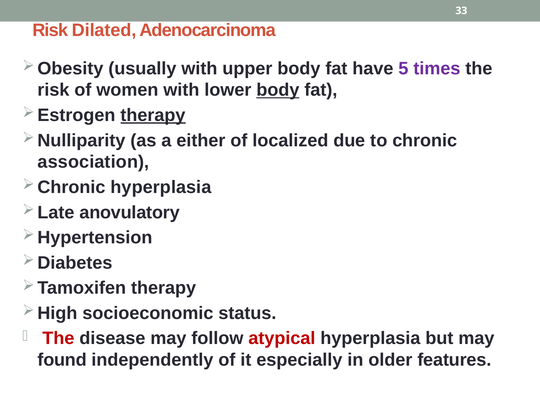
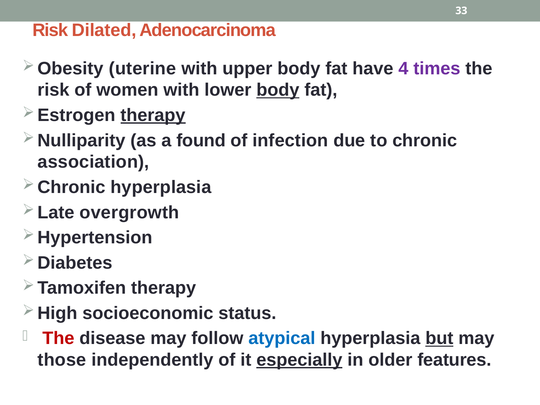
usually: usually -> uterine (142, 68)
5: 5 -> 4 (404, 68)
either: either -> found (201, 140)
localized: localized -> infection (290, 140)
anovulatory: anovulatory -> overgrowth (129, 212)
atypical colour: red -> blue (282, 338)
but underline: none -> present (439, 338)
found: found -> those (62, 360)
especially underline: none -> present (299, 360)
